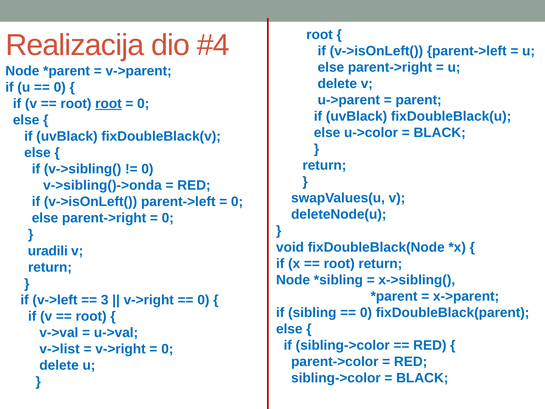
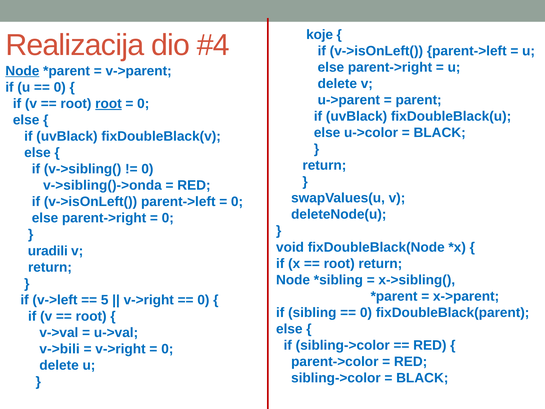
root: root -> koje (320, 34)
Node underline: none -> present (22, 71)
3: 3 -> 5 (105, 300)
v->list: v->list -> v->bili (60, 349)
